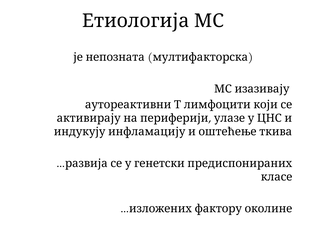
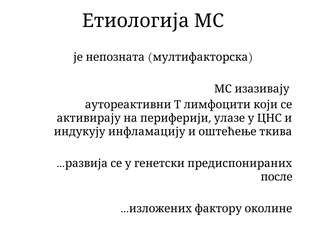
класе: класе -> после (277, 177)
